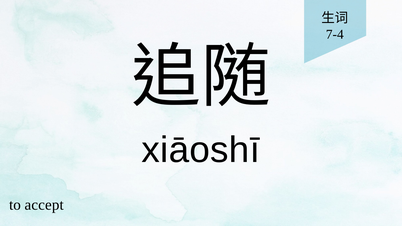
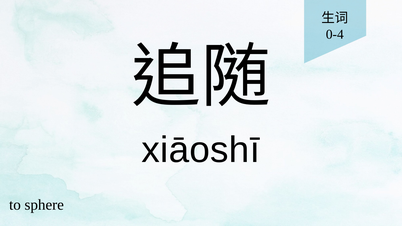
7-4: 7-4 -> 0-4 (335, 34)
accept: accept -> sphere (44, 205)
